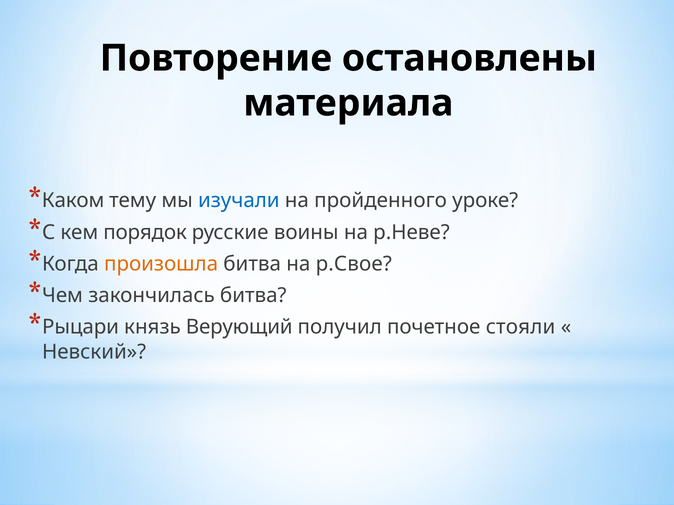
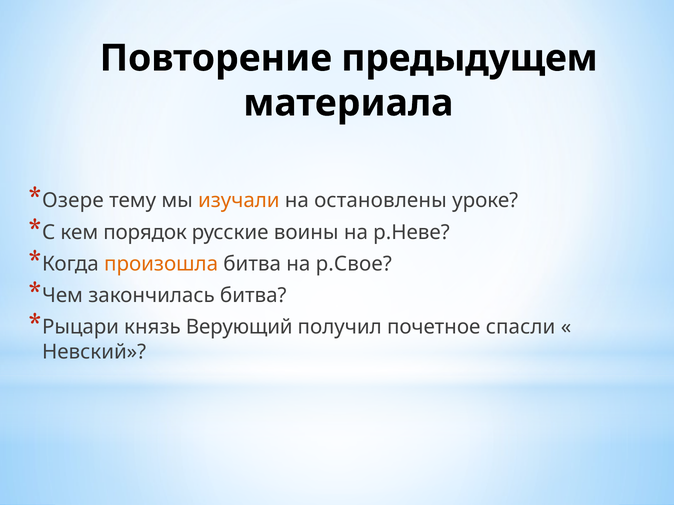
остановлены: остановлены -> предыдущем (469, 58)
Каком: Каком -> Озере (73, 201)
изучали colour: blue -> orange (239, 201)
пройденного: пройденного -> остановлены (380, 201)
стояли: стояли -> спасли (521, 327)
